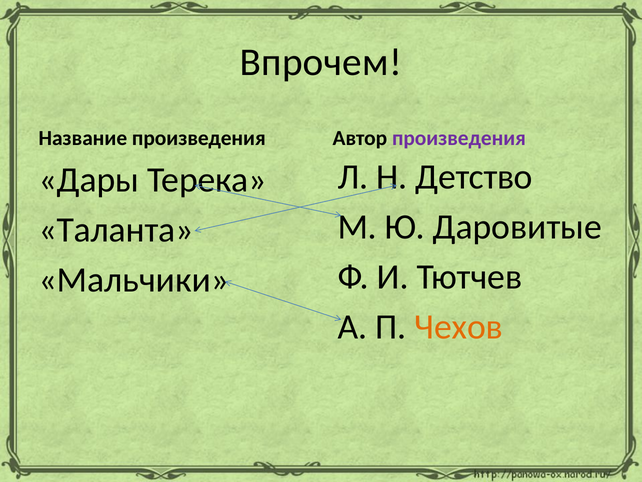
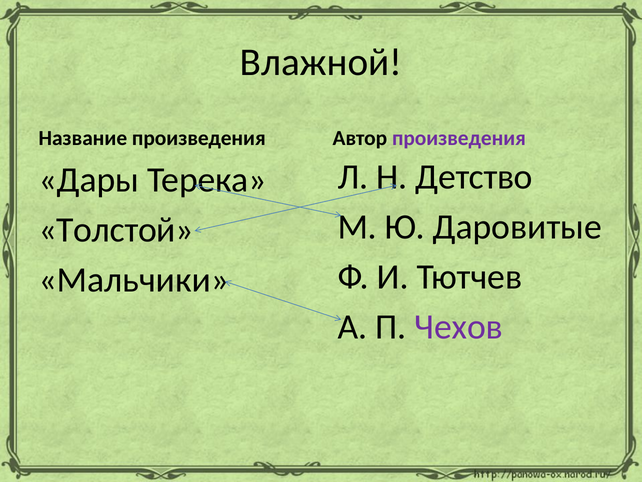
Впрочем: Впрочем -> Влажной (321, 62)
Таланта: Таланта -> Толстой (116, 230)
Чехов colour: orange -> purple (459, 327)
